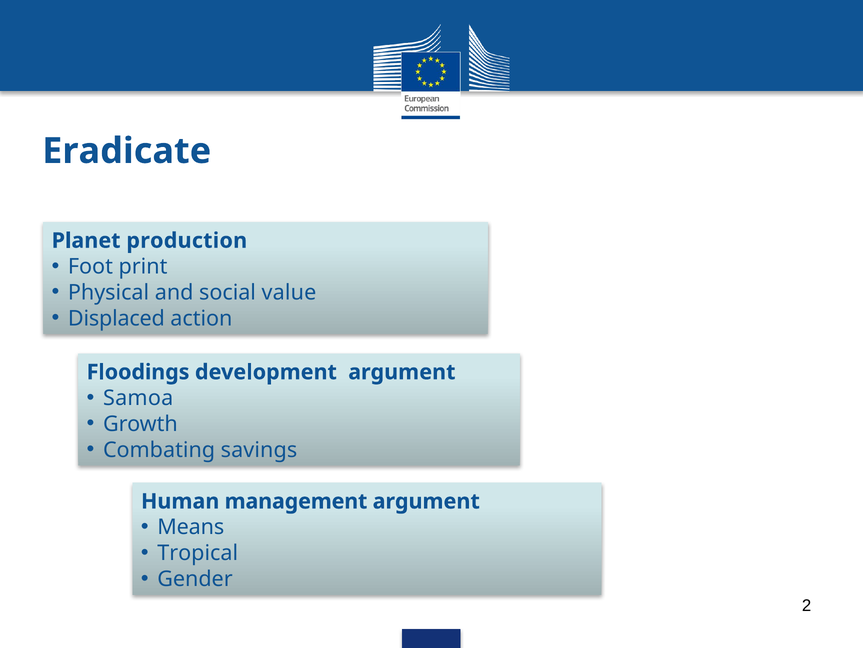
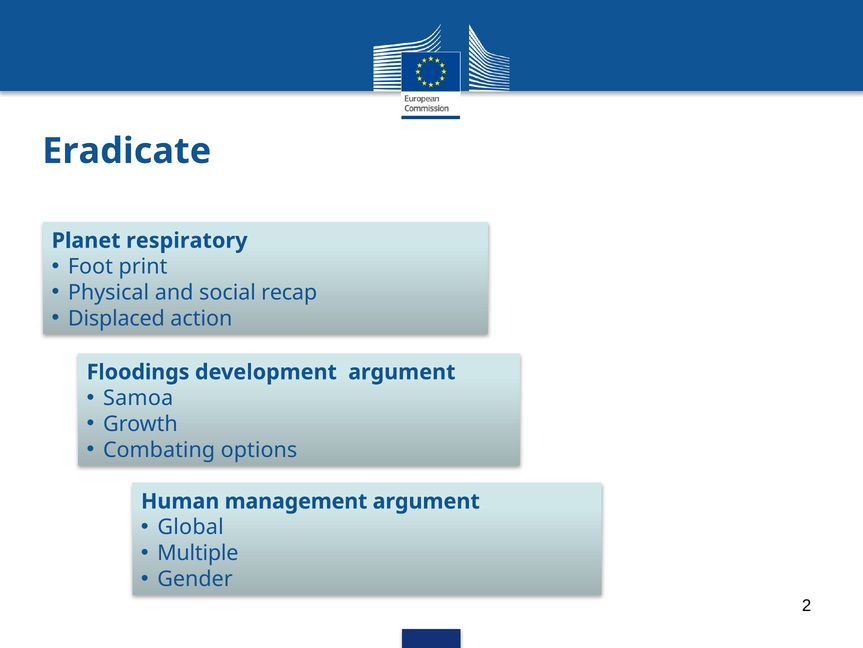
production: production -> respiratory (187, 240)
value: value -> recap (289, 292)
savings: savings -> options (259, 449)
Means: Means -> Global (191, 527)
Tropical: Tropical -> Multiple (198, 553)
